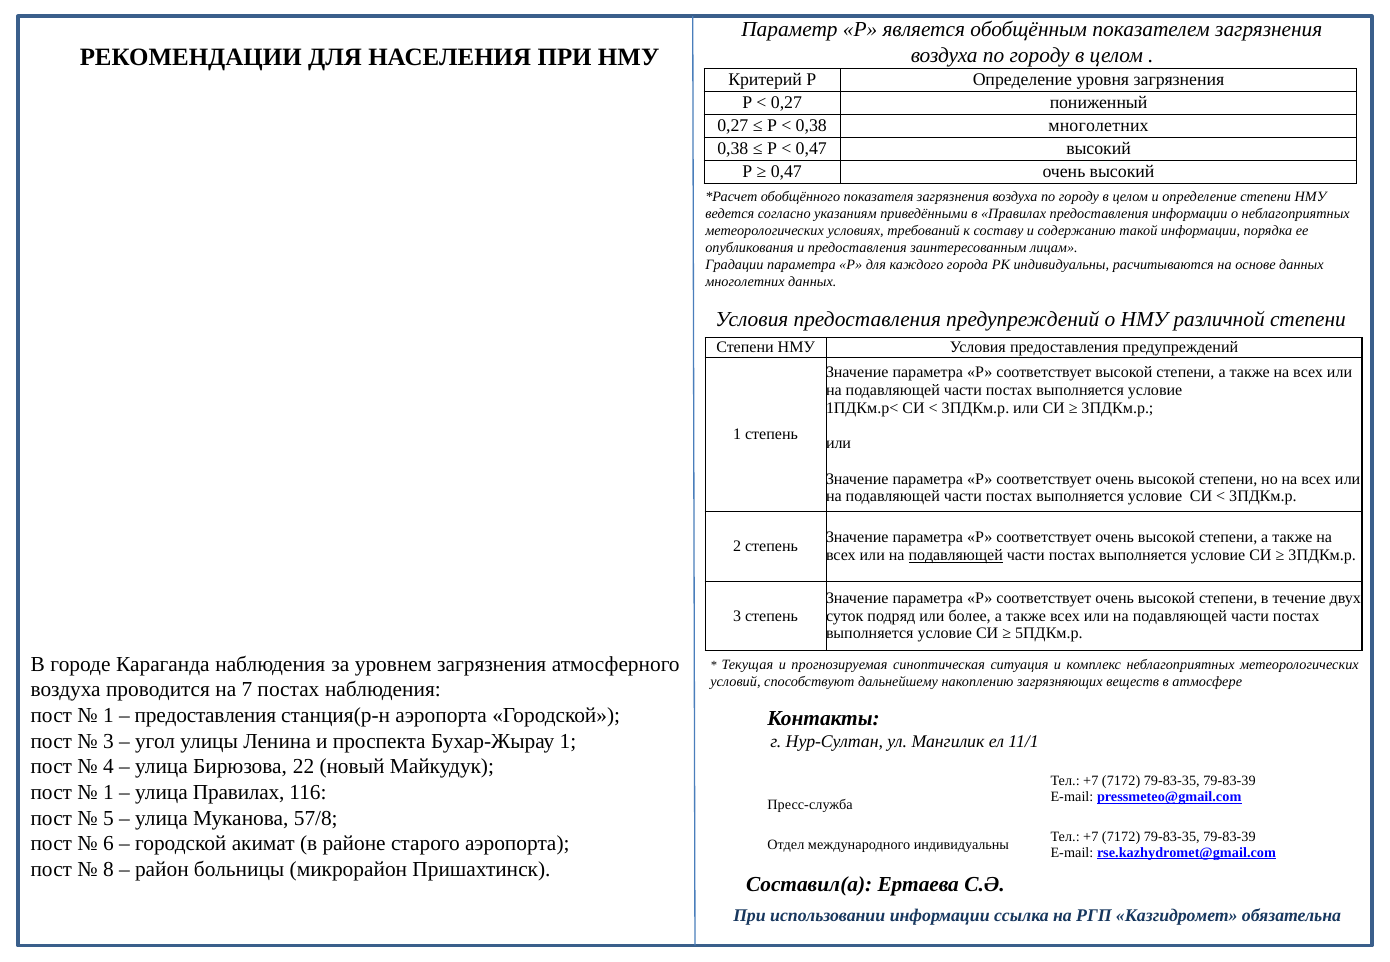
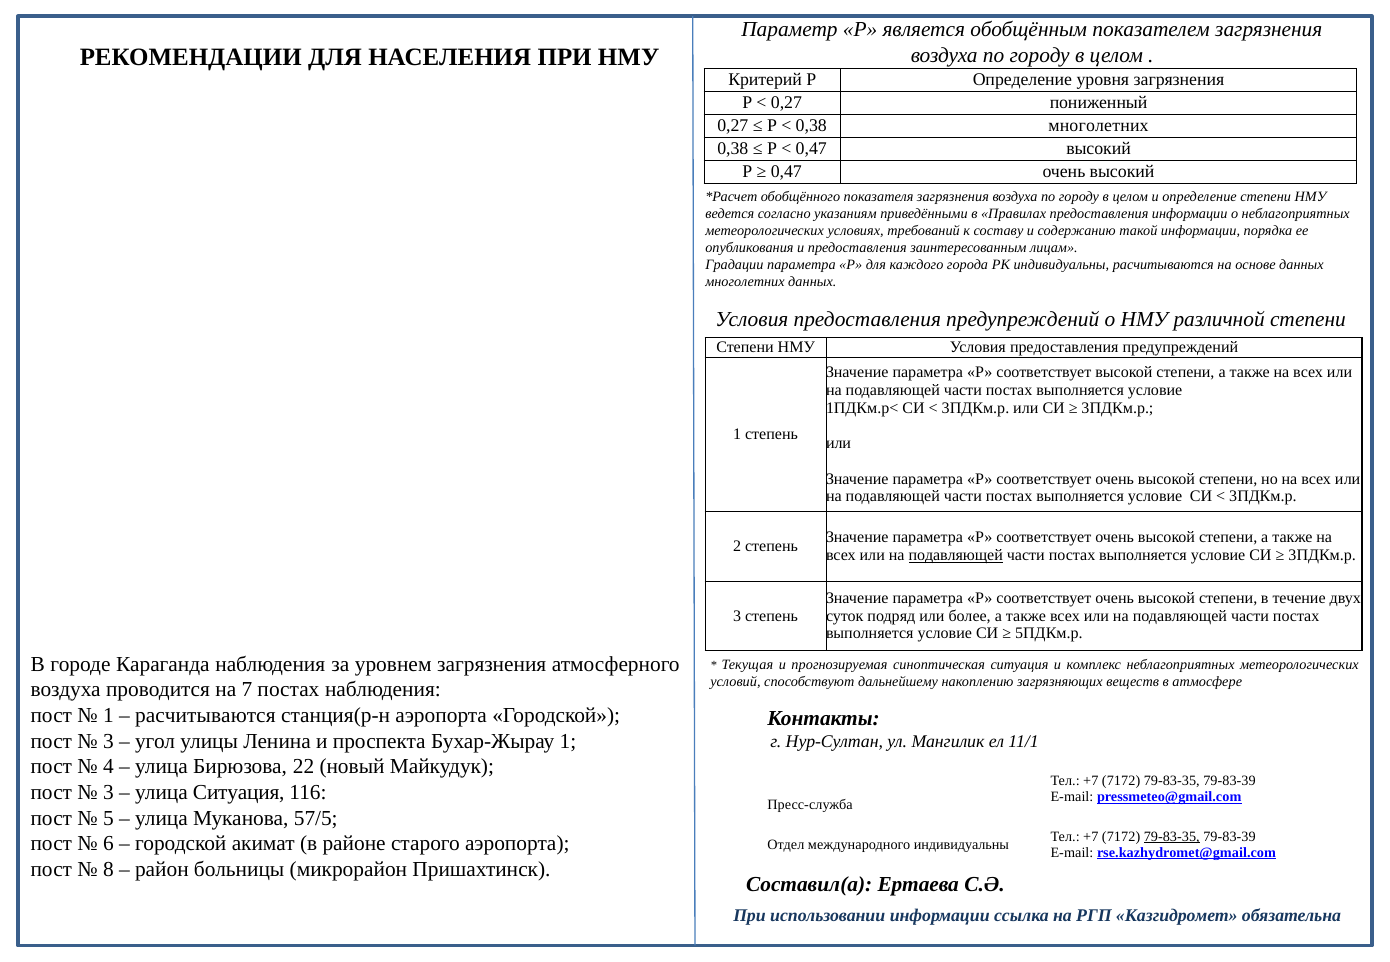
предоставления: предоставления -> расчитываются (205, 716)
1: 1 -> 3 (108, 793)
улица Правилах: Правилах -> Ситуация (239, 793)
57/8: 57/8 -> 57/5 (316, 818)
79-83-35 underline: none -> present (1172, 837)
